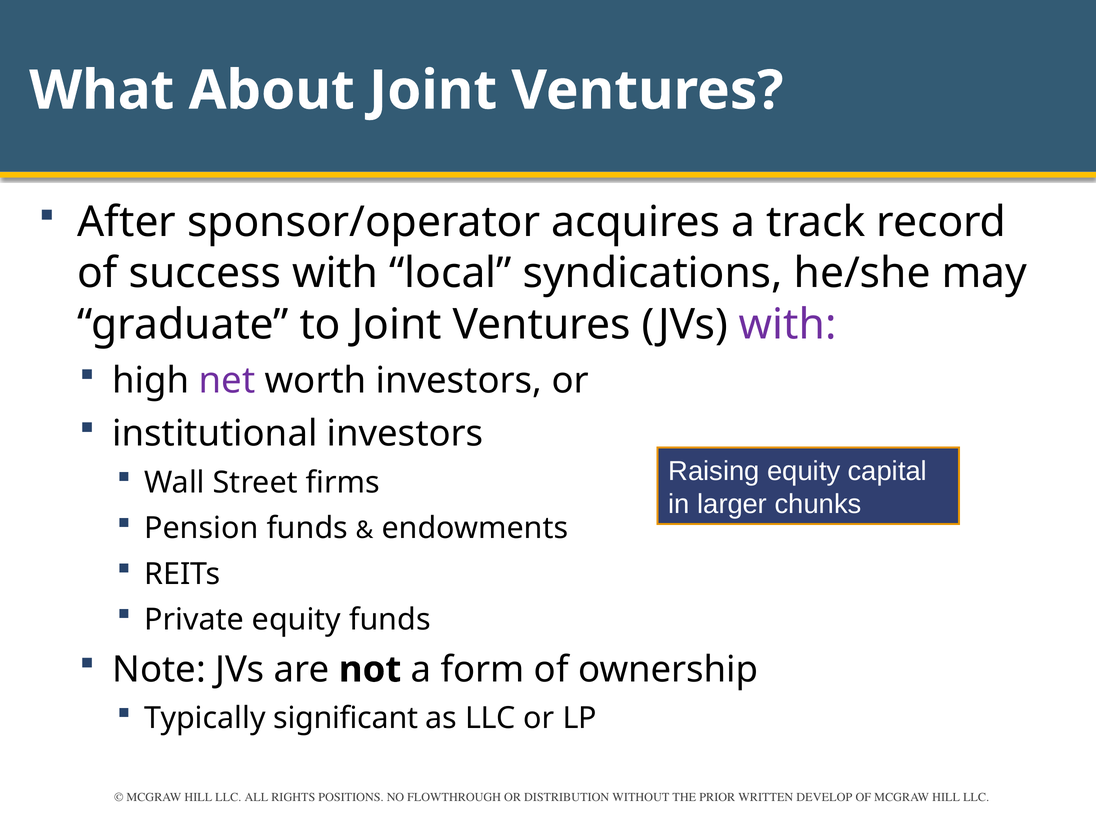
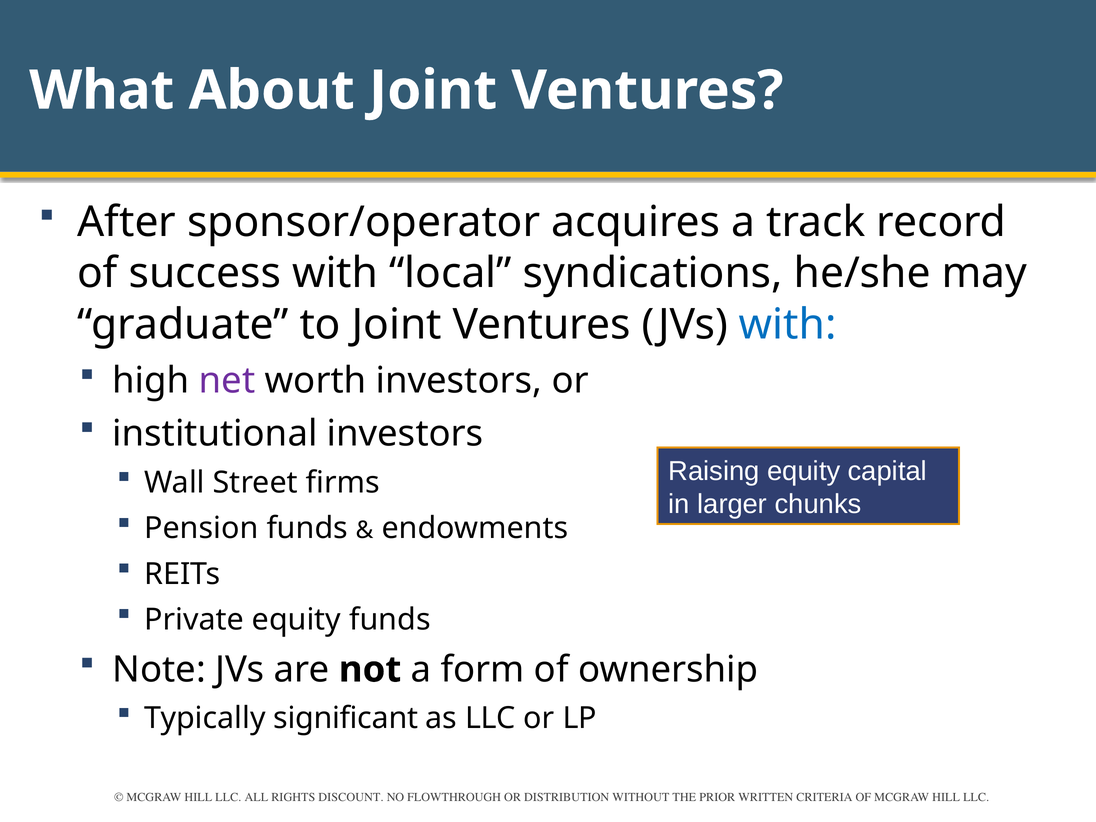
with colour: purple -> blue (788, 325)
POSITIONS: POSITIONS -> DISCOUNT (351, 797)
DEVELOP: DEVELOP -> CRITERIA (824, 797)
